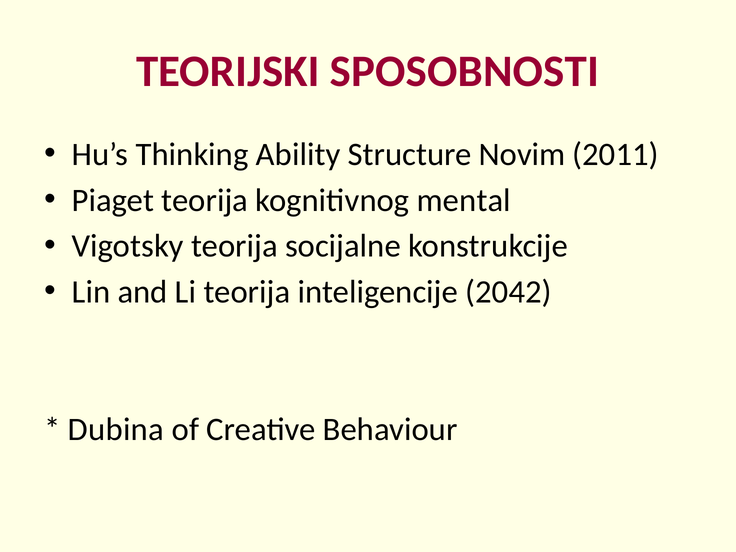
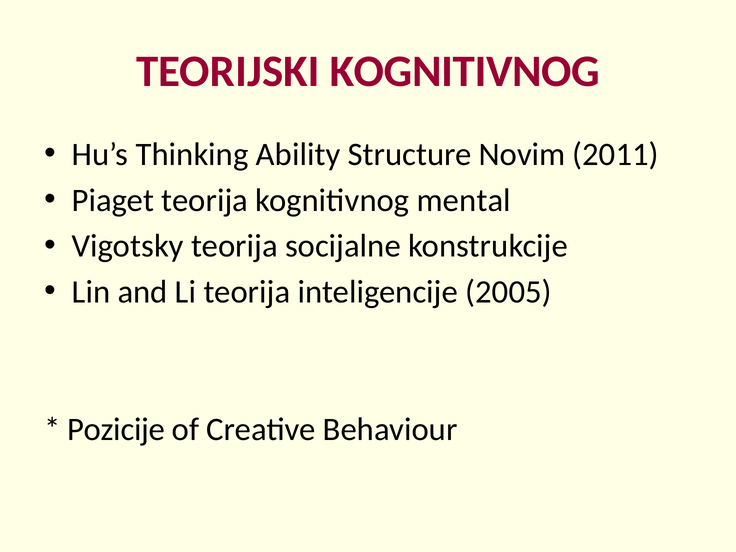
TEORIJSKI SPOSOBNOSTI: SPOSOBNOSTI -> KOGNITIVNOG (465, 71)
2042: 2042 -> 2005 (509, 292)
Dubina: Dubina -> Pozicije (116, 429)
